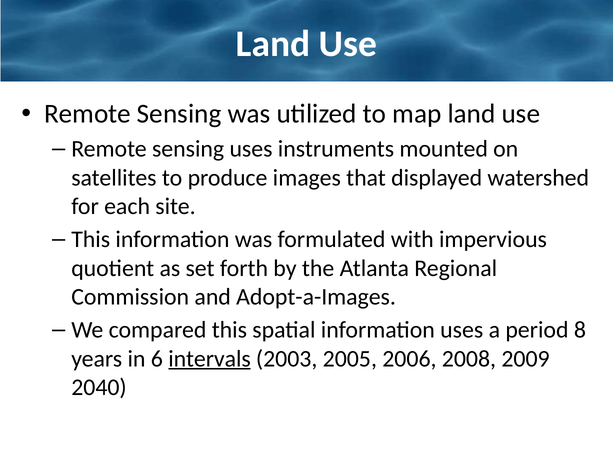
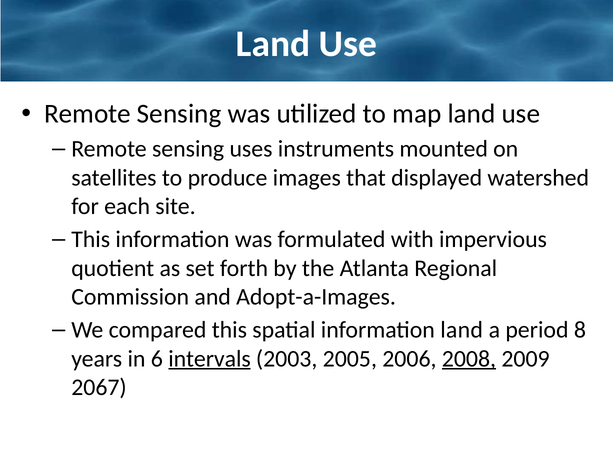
information uses: uses -> land (462, 330)
2008 underline: none -> present (469, 358)
2040: 2040 -> 2067 (99, 387)
